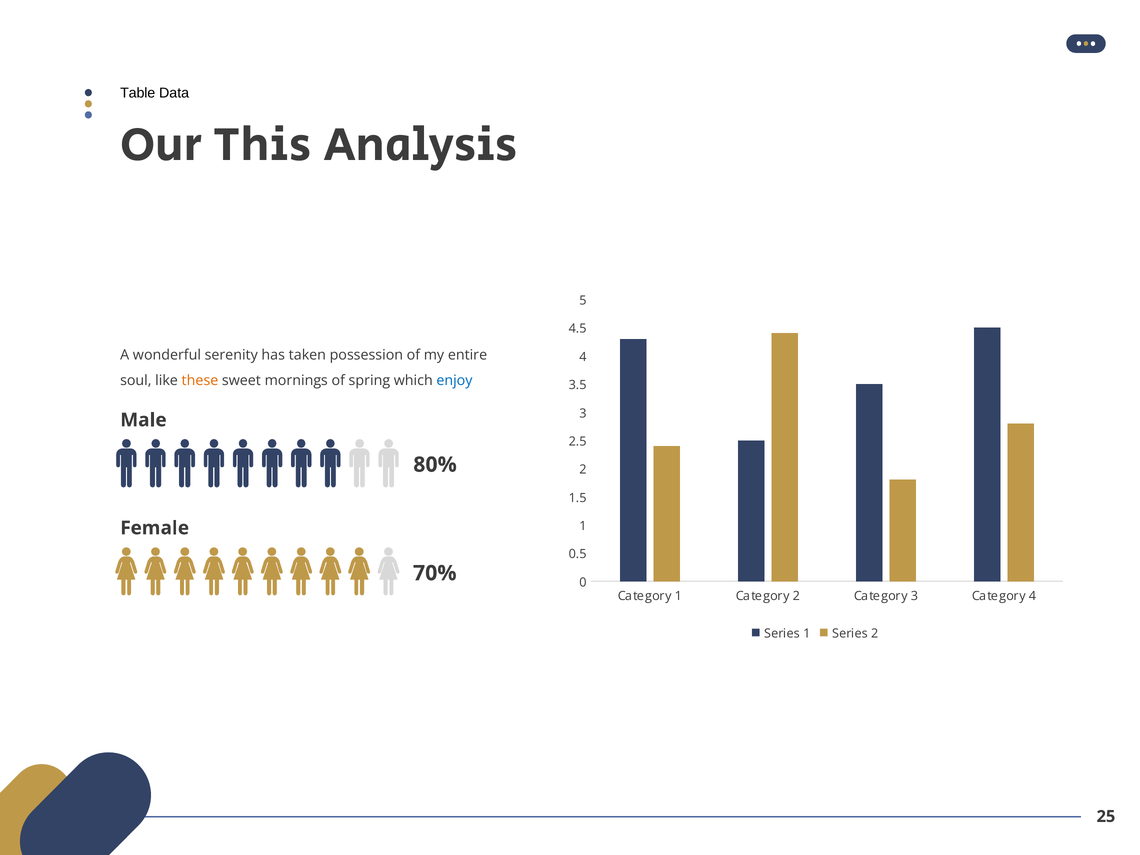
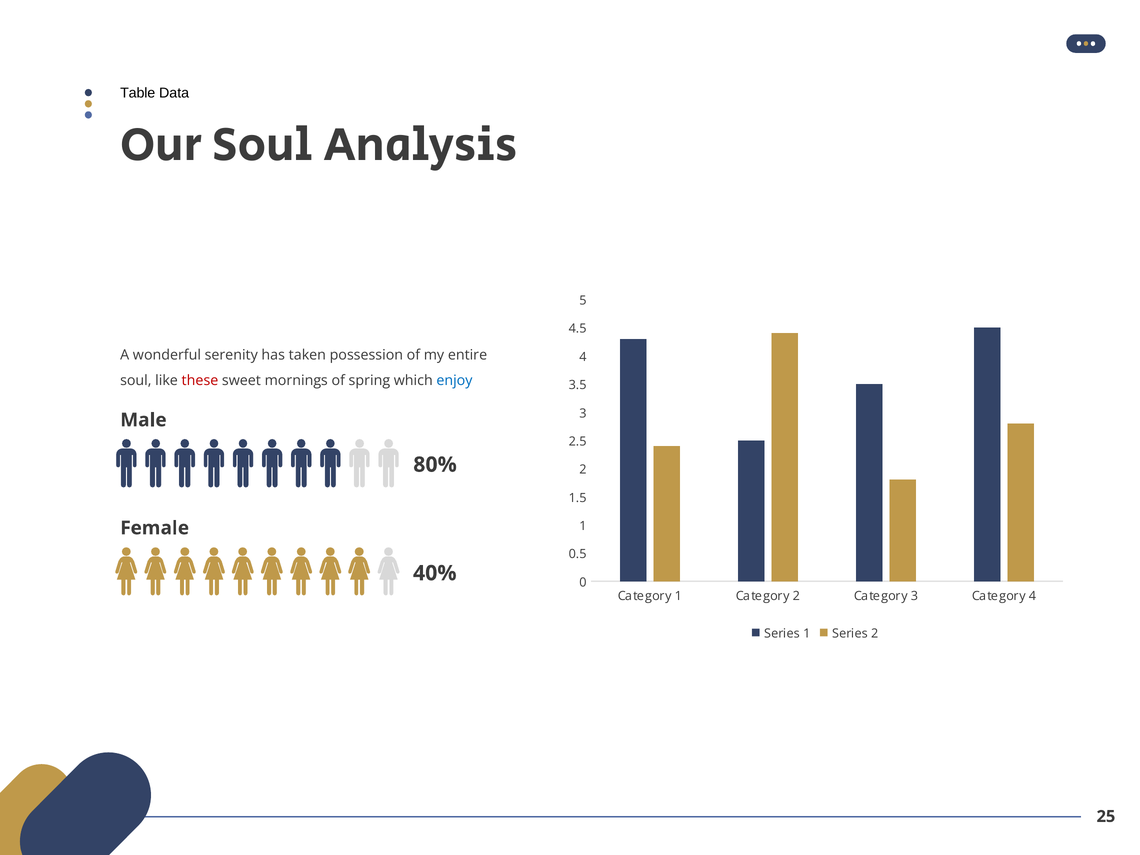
Our This: This -> Soul (263, 144)
these colour: orange -> red (200, 381)
70%: 70% -> 40% (435, 573)
